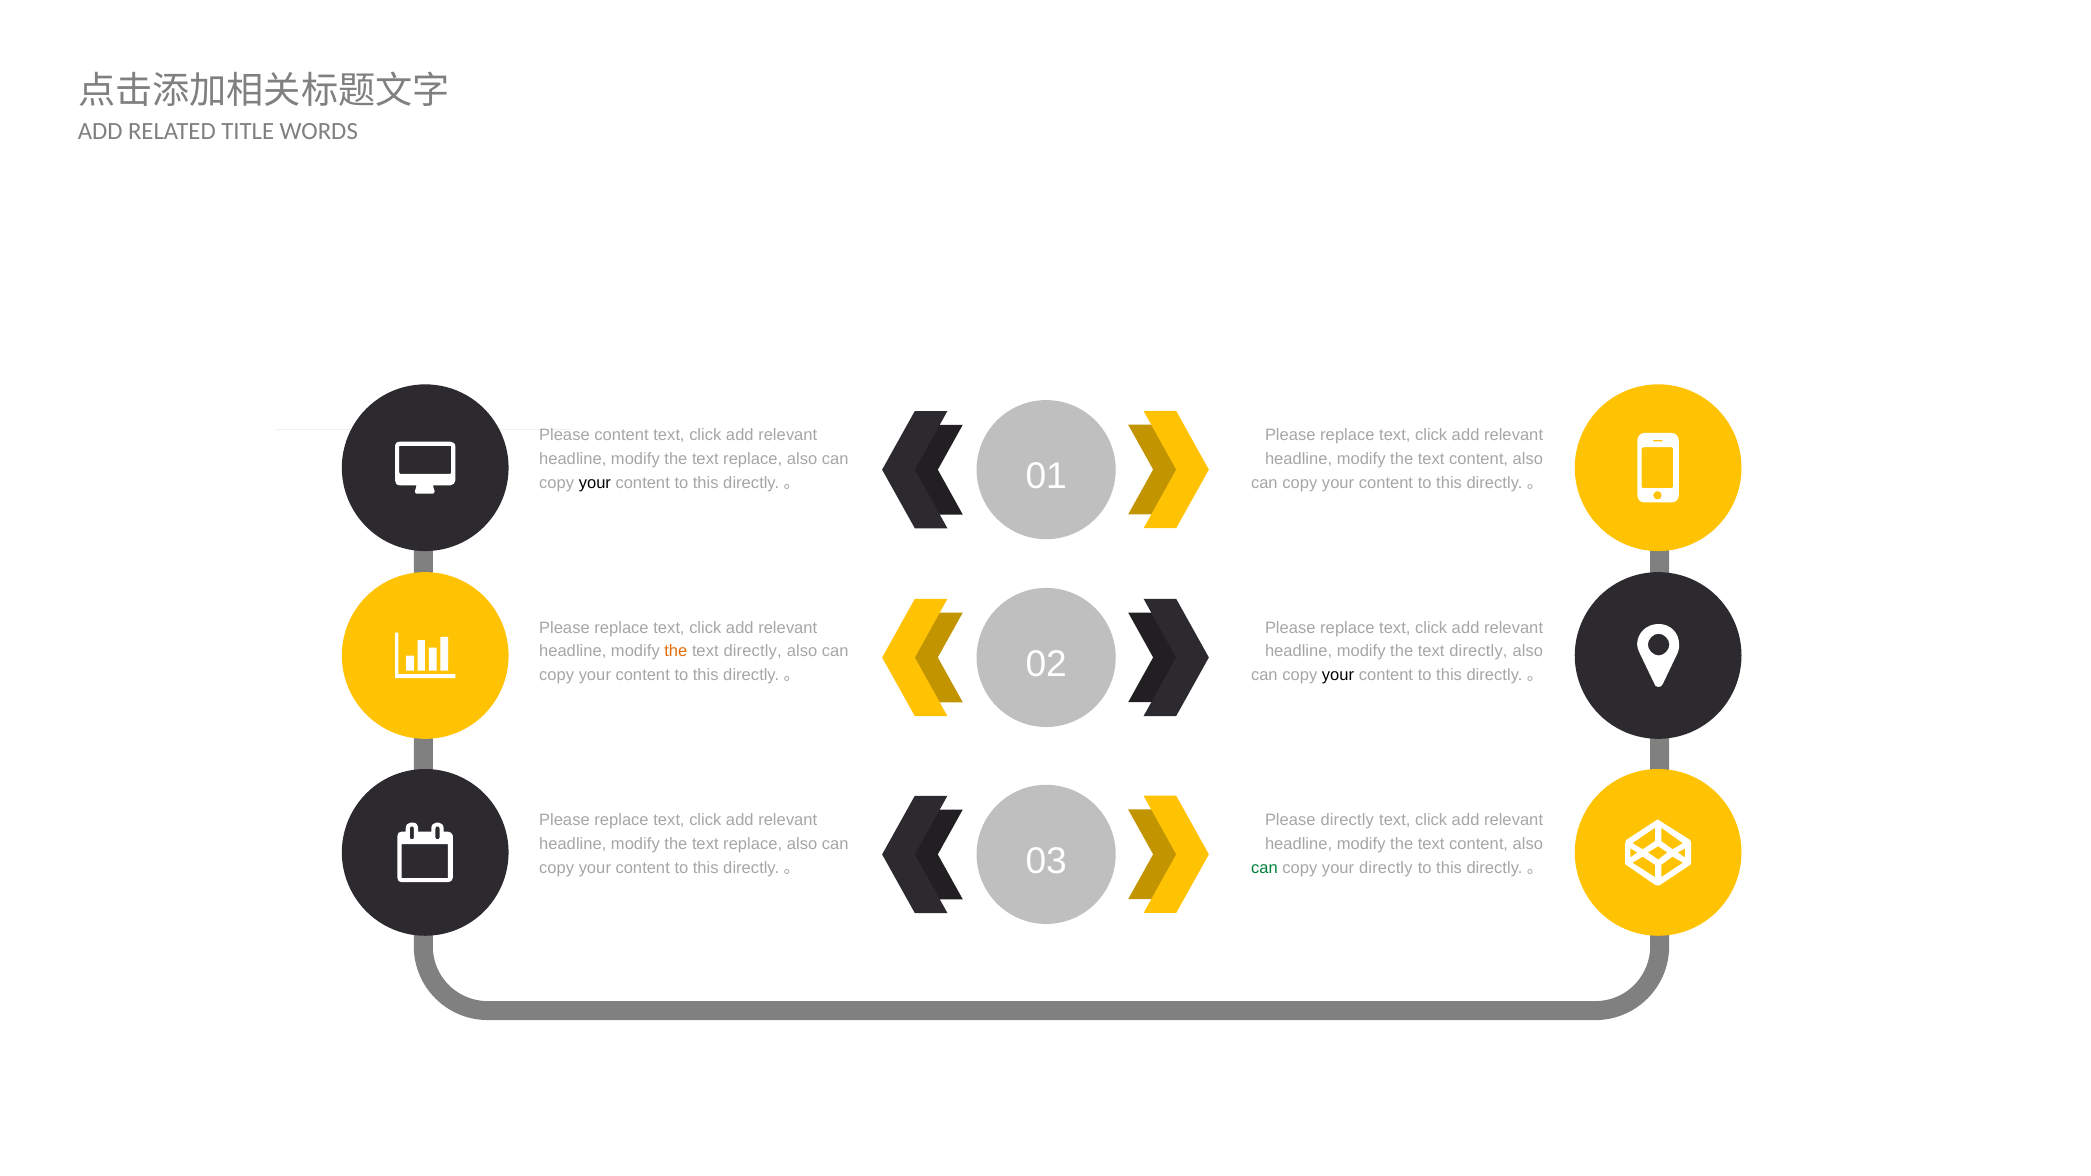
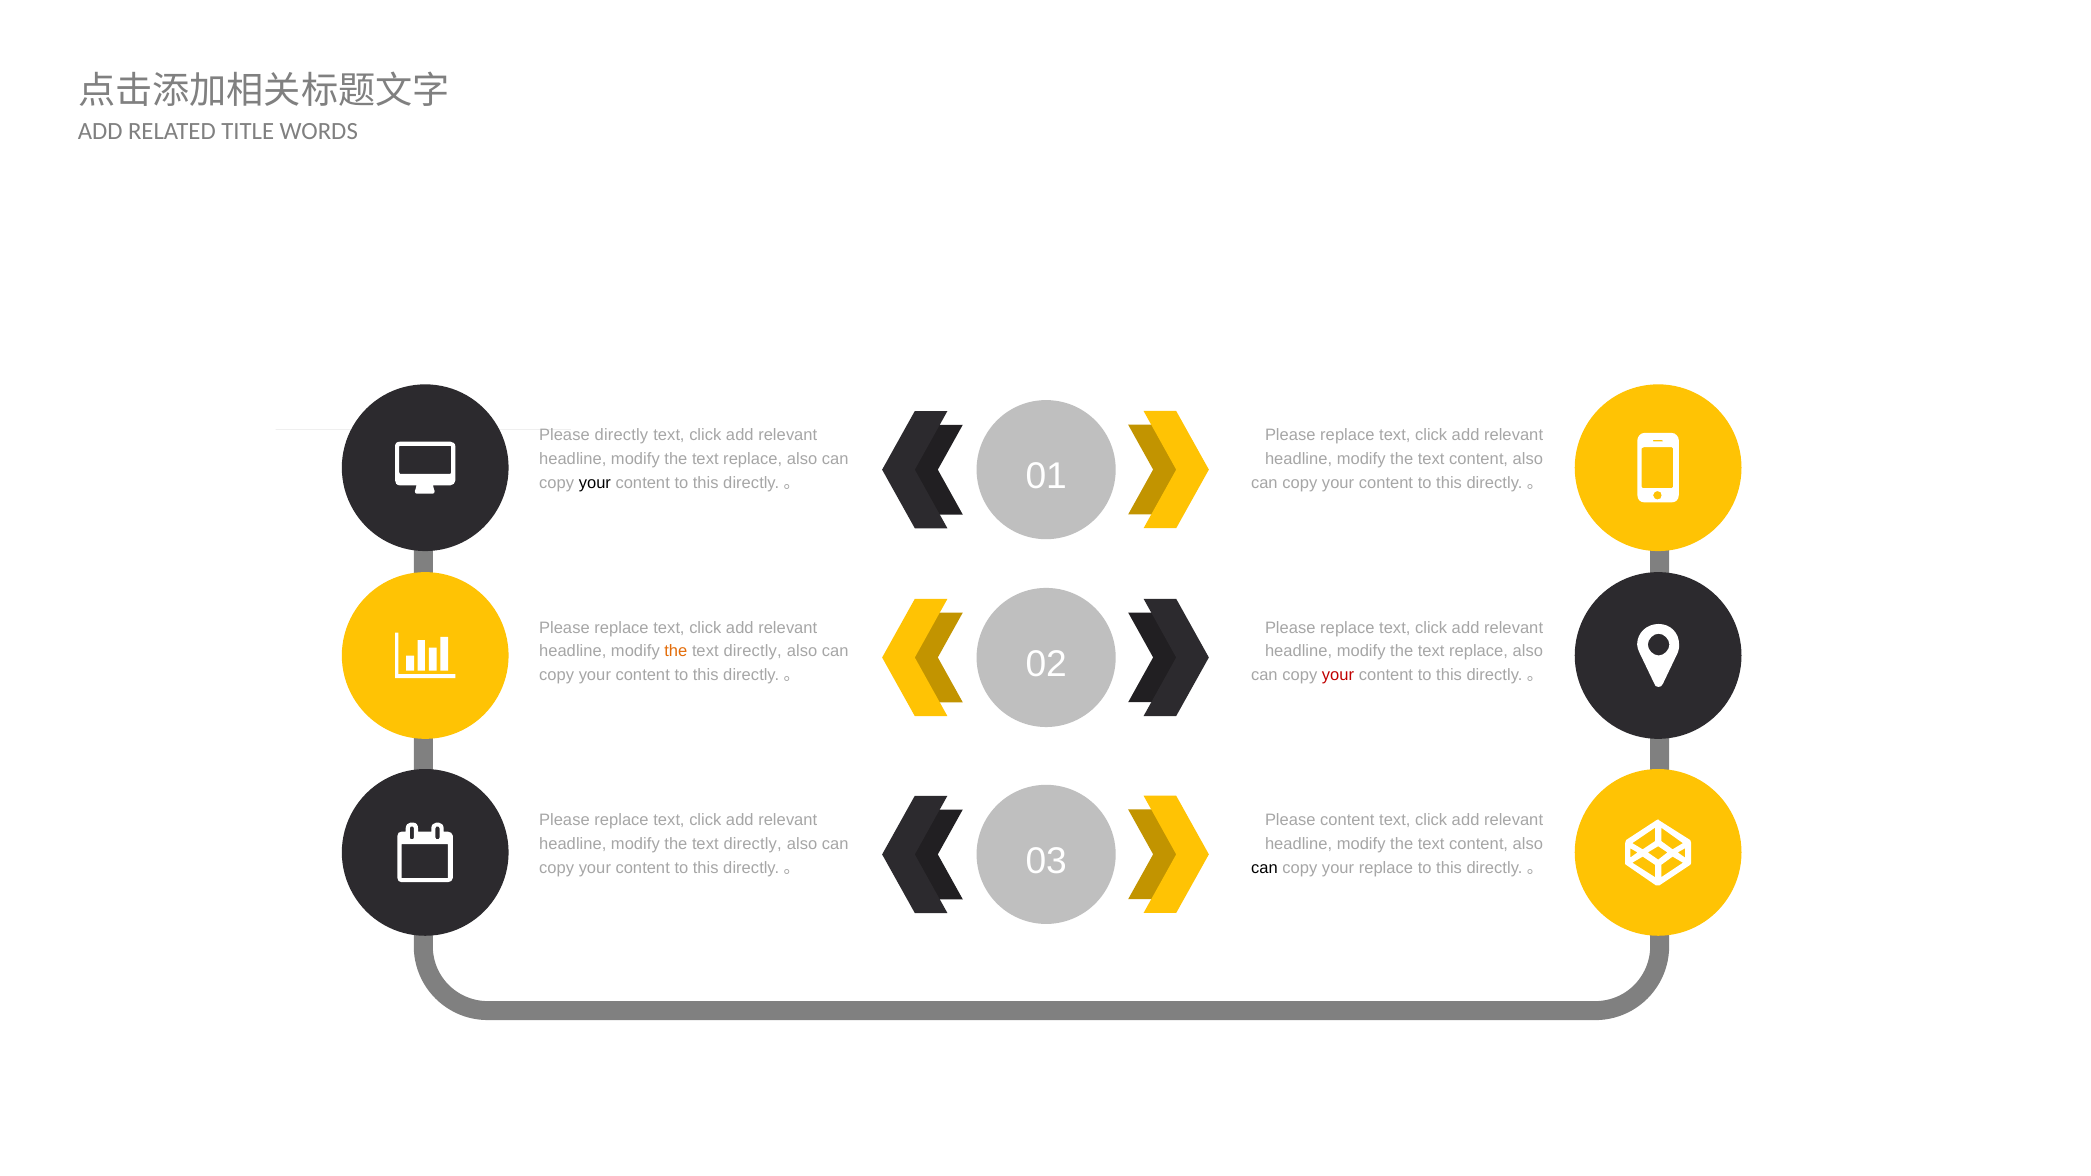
Please content: content -> directly (621, 435)
directly: directly -> replace (1479, 652)
your colour: black -> red (1338, 675)
Please directly: directly -> content (1347, 820)
replace: replace -> directly (753, 844)
can colour: green -> black (1264, 868)
your directly: directly -> replace (1386, 868)
